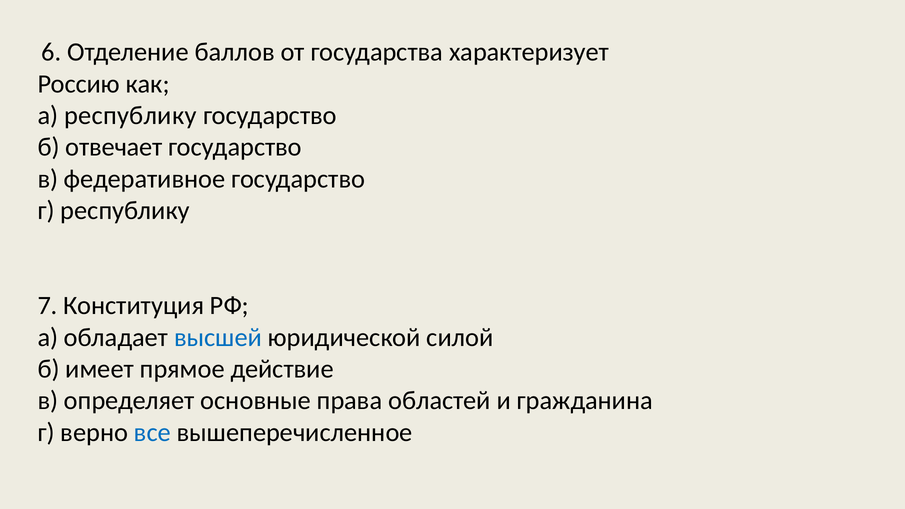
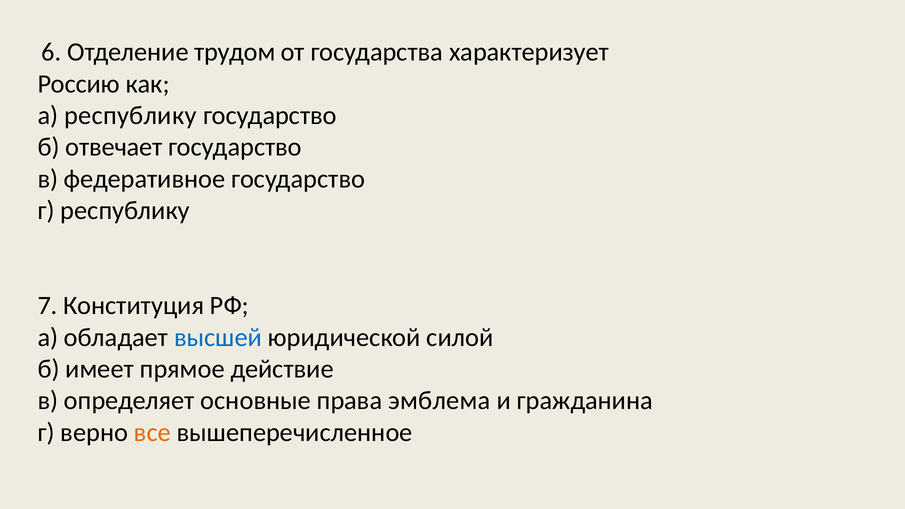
баллов: баллов -> трудом (235, 52)
областей: областей -> эмблема (439, 401)
все colour: blue -> orange (152, 432)
